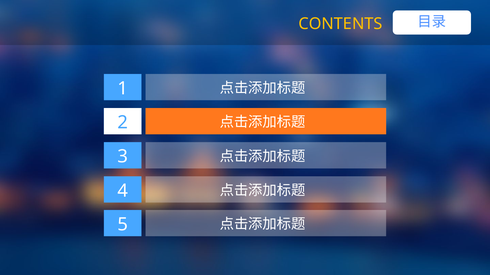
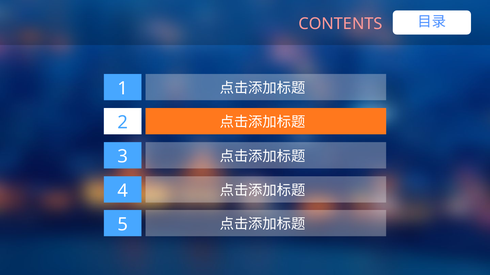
CONTENTS colour: yellow -> pink (341, 24)
